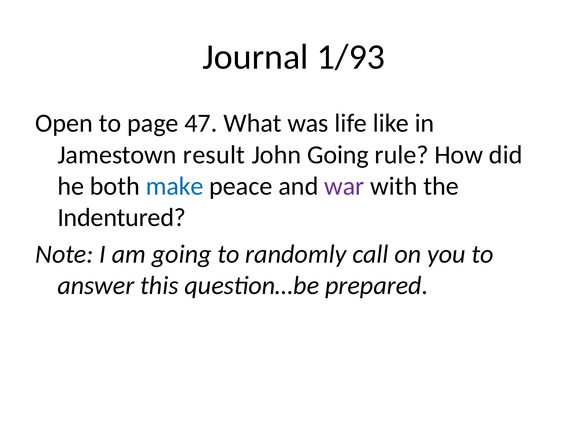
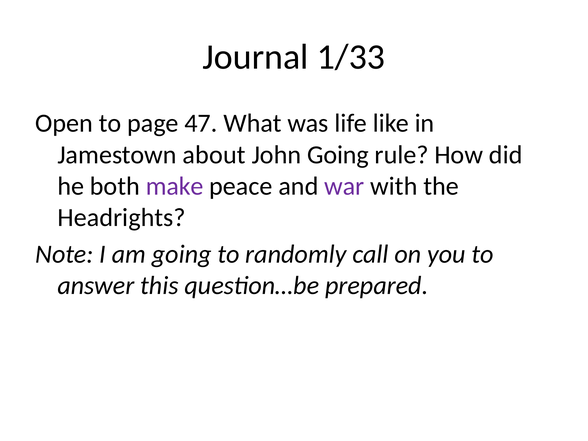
1/93: 1/93 -> 1/33 (351, 57)
result: result -> about (214, 155)
make colour: blue -> purple (175, 186)
Indentured: Indentured -> Headrights (122, 217)
